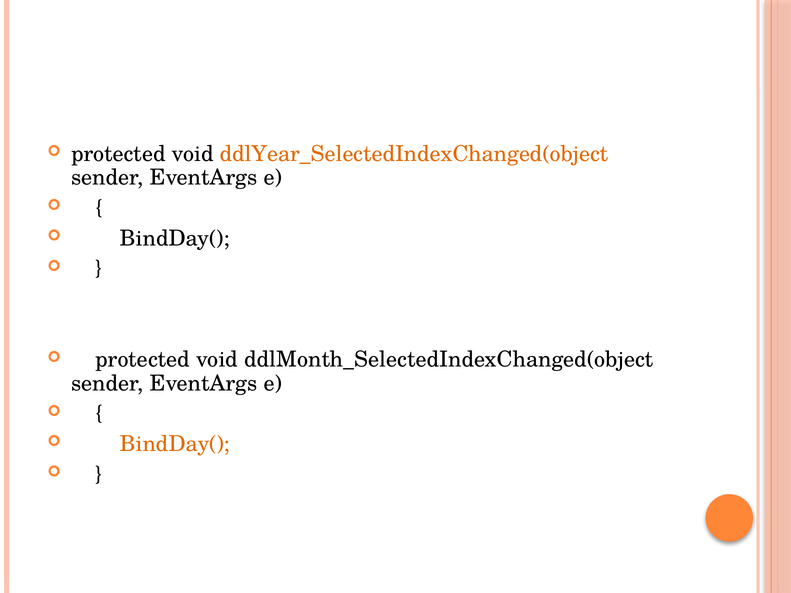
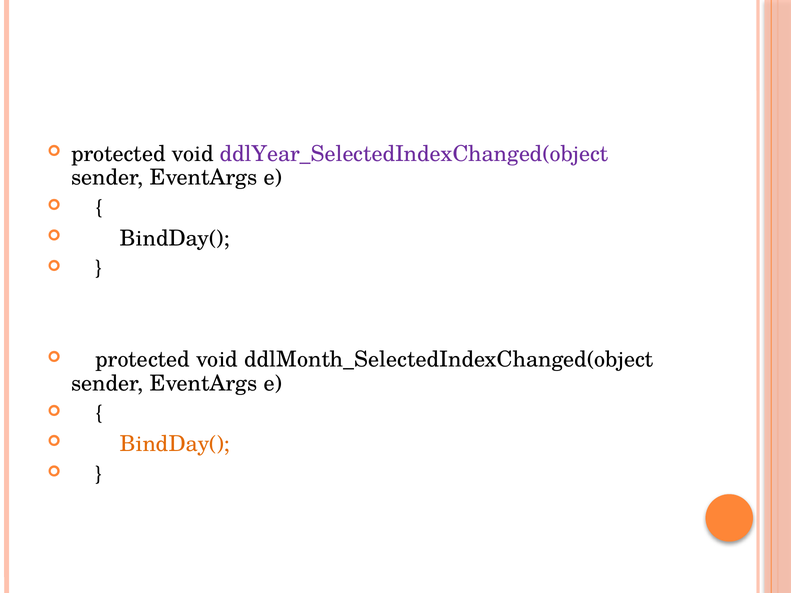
ddlYear_SelectedIndexChanged(object colour: orange -> purple (414, 154)
